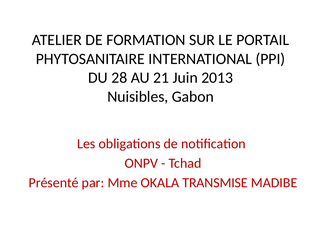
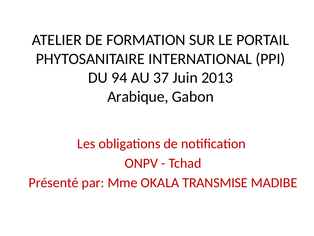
28: 28 -> 94 (119, 78)
21: 21 -> 37 (161, 78)
Nuisibles: Nuisibles -> Arabique (138, 96)
